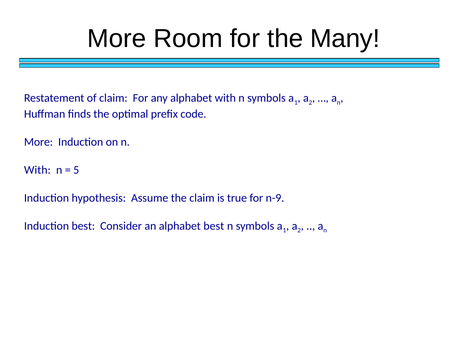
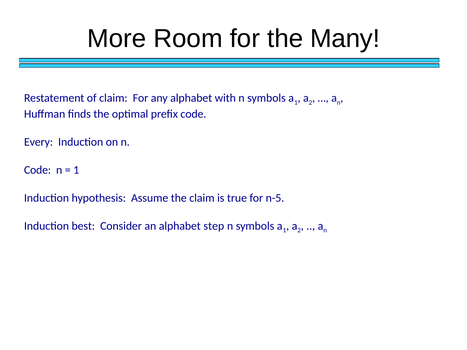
More: More -> Every (38, 142)
With: With -> Code (37, 170)
5: 5 -> 1 (76, 170)
n-9: n-9 -> n-5 (275, 198)
alphabet best: best -> step (214, 226)
